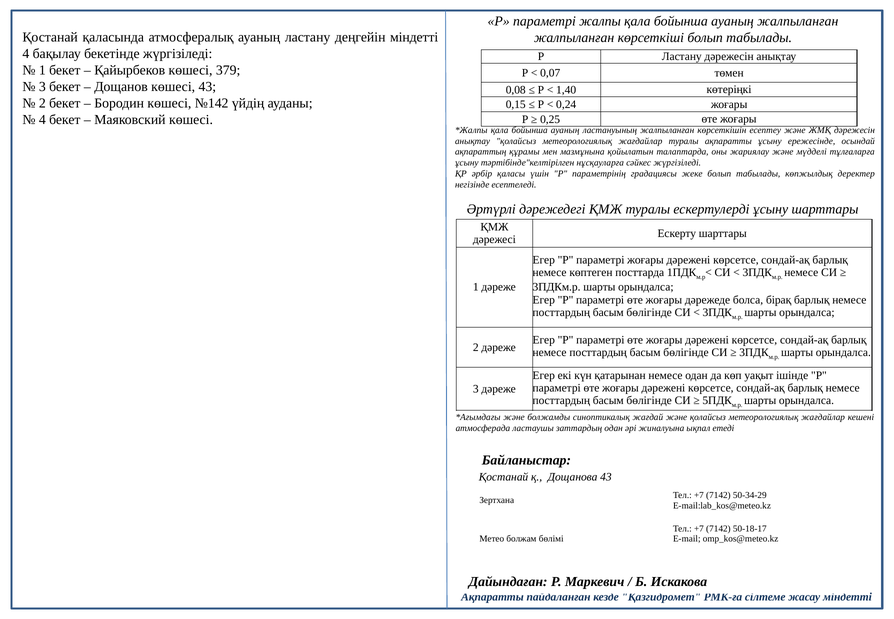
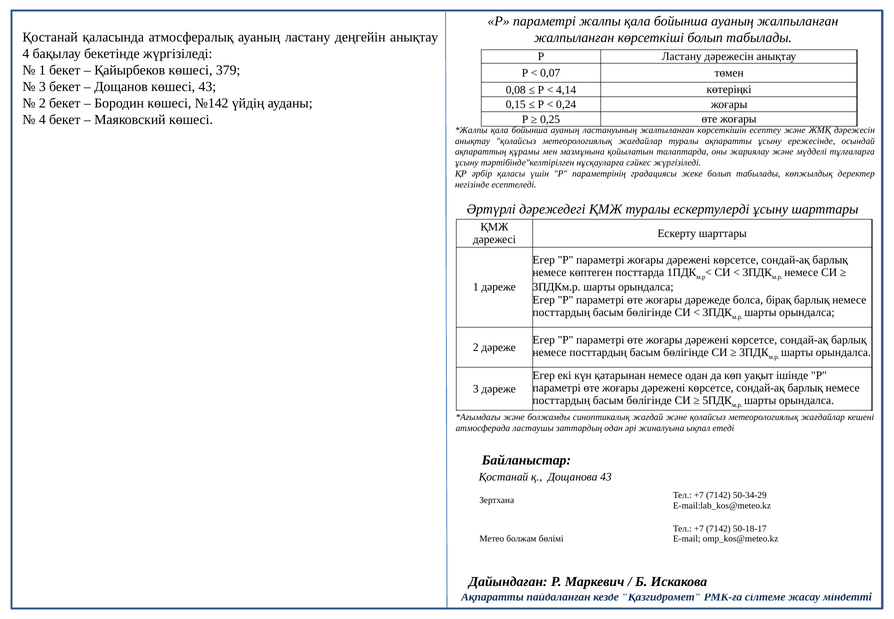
деңгейін міндетті: міндетті -> анықтау (414, 37)
1,40: 1,40 -> 4,14 (566, 90)
